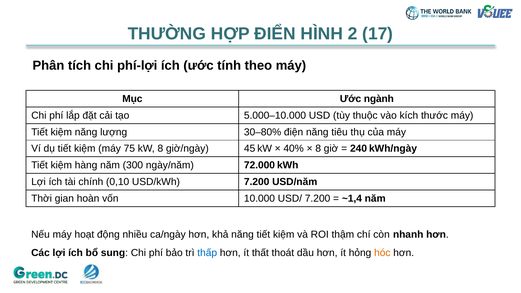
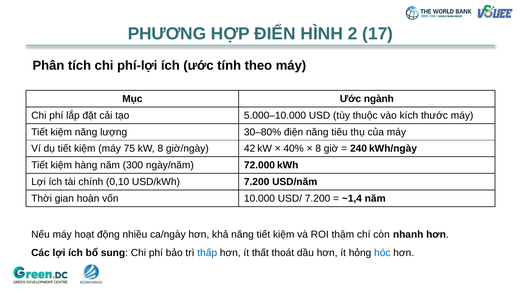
THƯỜNG: THƯỜNG -> PHƯƠNG (167, 34)
45: 45 -> 42 (250, 149)
hóc colour: orange -> blue (382, 253)
